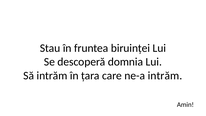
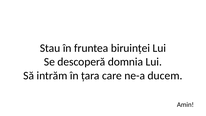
ne-a intrăm: intrăm -> ducem (165, 76)
